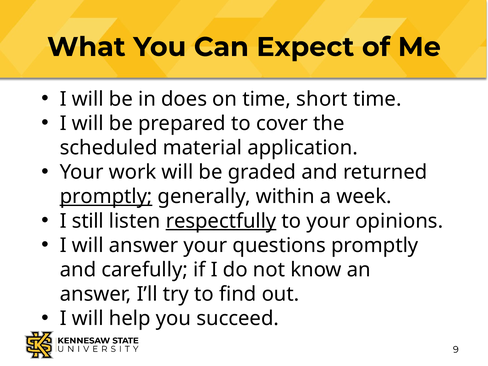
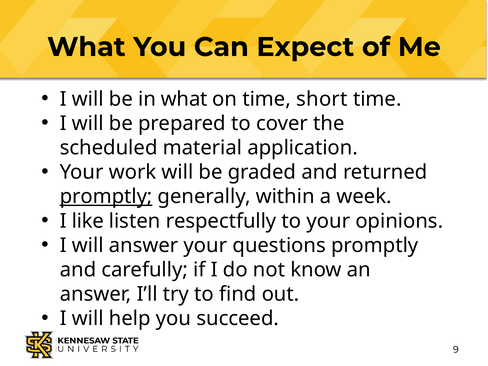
in does: does -> what (184, 99)
still: still -> like (88, 221)
respectfully underline: present -> none (221, 221)
